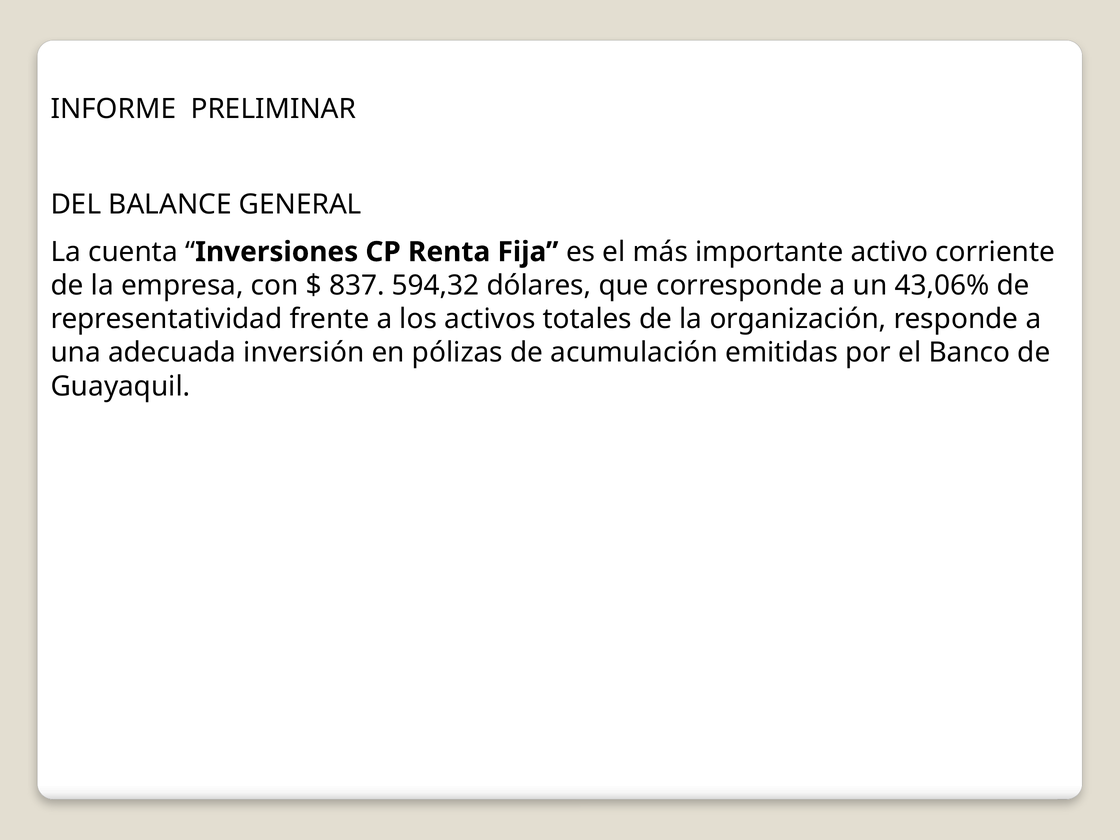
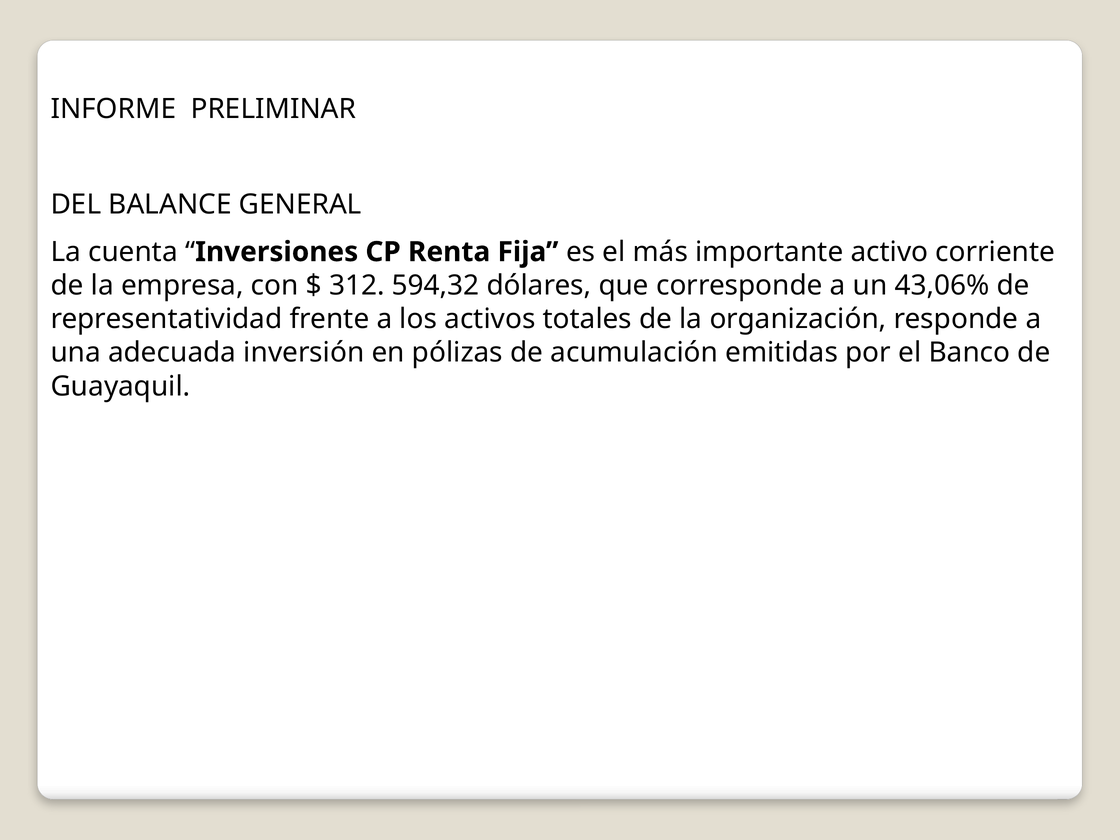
837: 837 -> 312 (357, 285)
